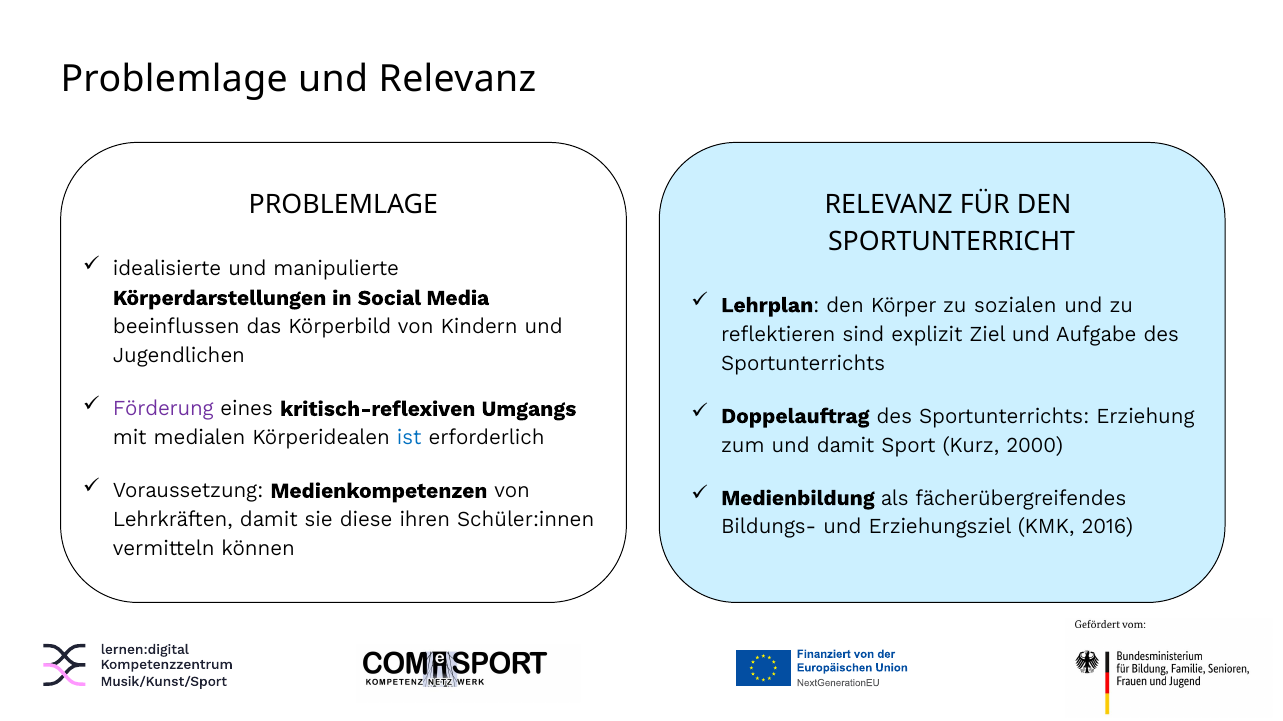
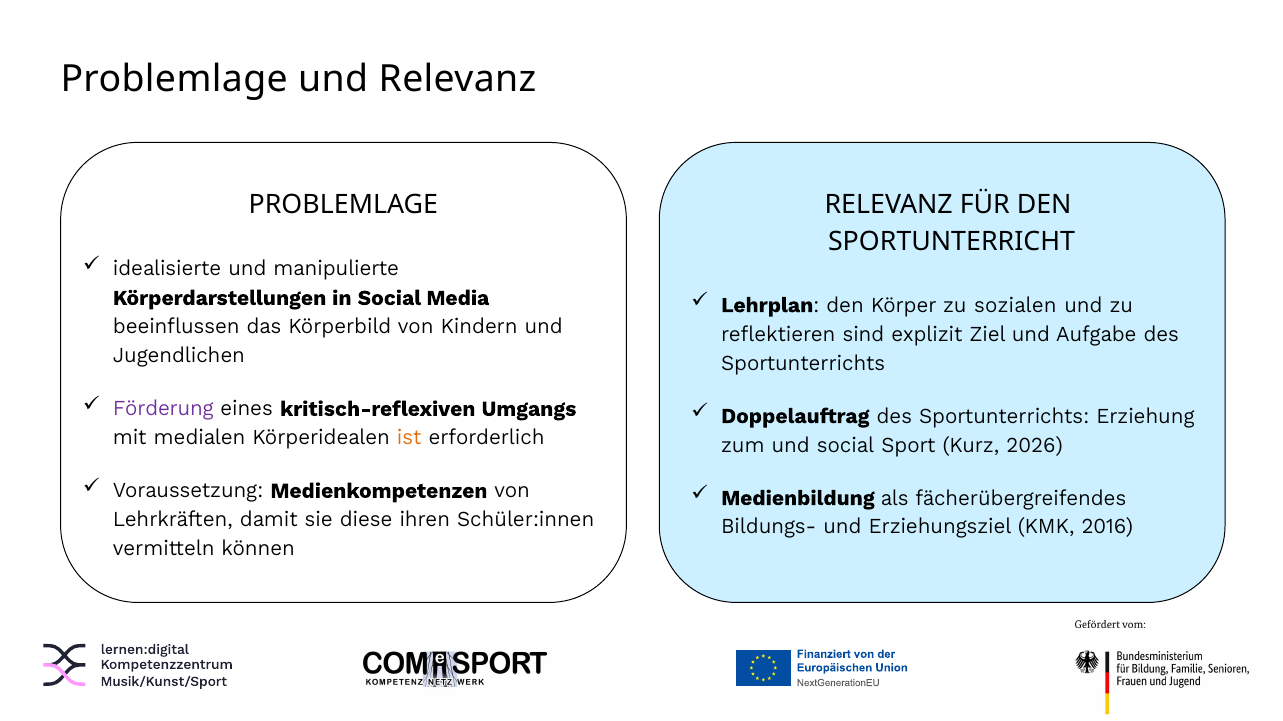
ist colour: blue -> orange (409, 438)
und damit: damit -> social (845, 445)
2000: 2000 -> 2026 (1035, 445)
